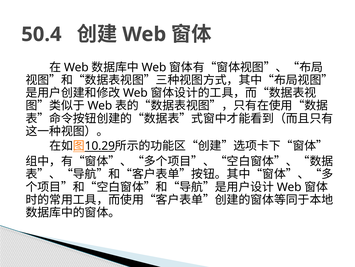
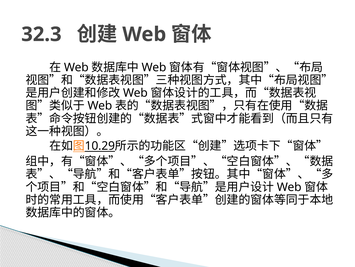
50.4: 50.4 -> 32.3 (41, 34)
